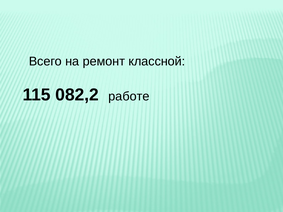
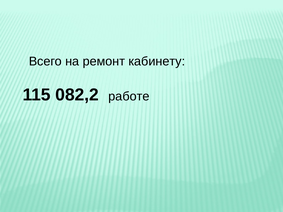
классной: классной -> кабинету (157, 61)
